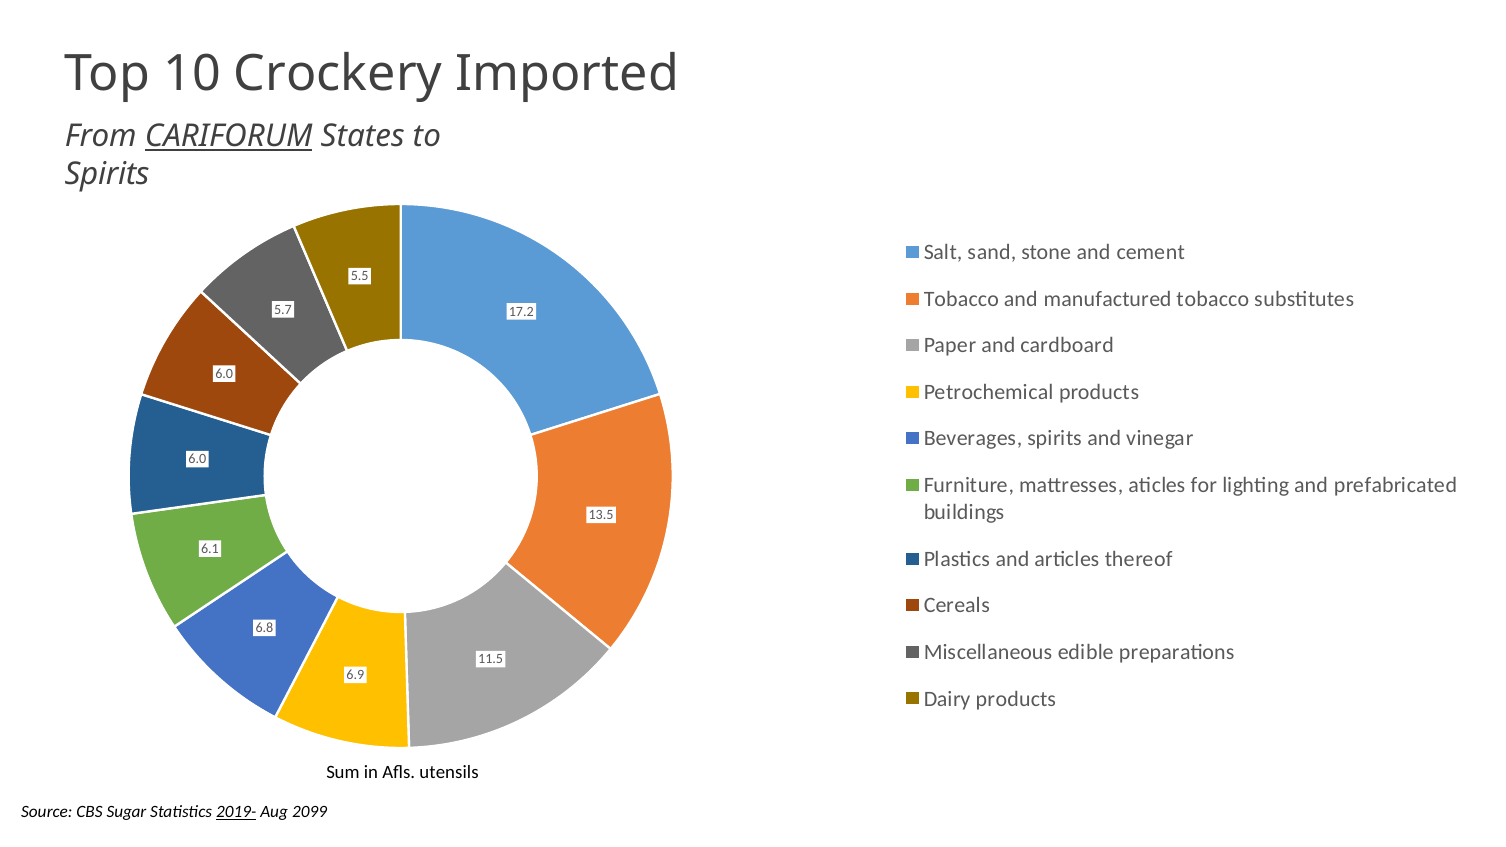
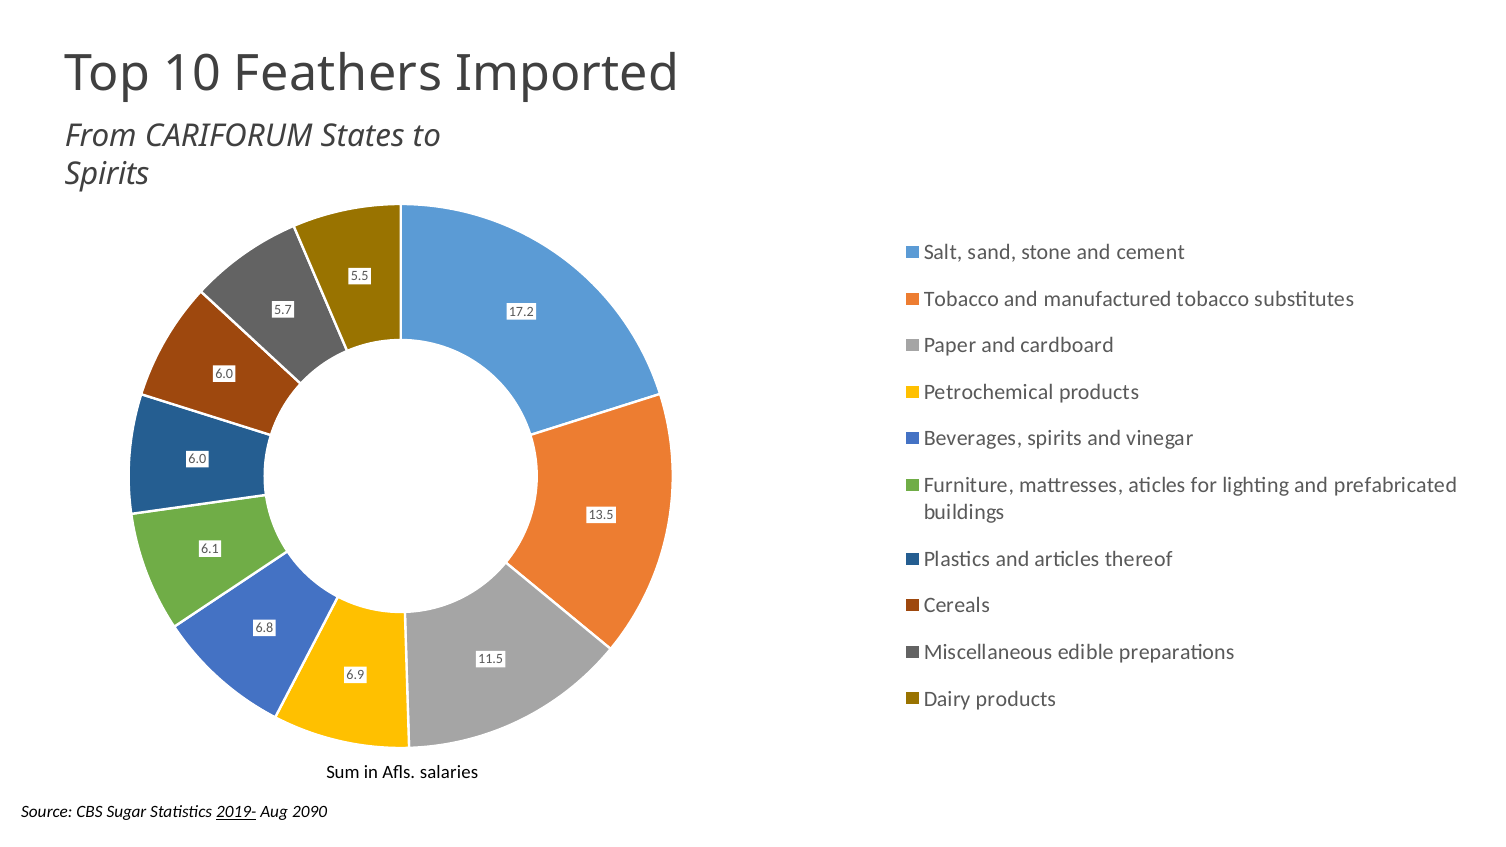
Crockery: Crockery -> Feathers (338, 74)
CARIFORUM underline: present -> none (229, 136)
utensils: utensils -> salaries (449, 773)
2099: 2099 -> 2090 (310, 812)
